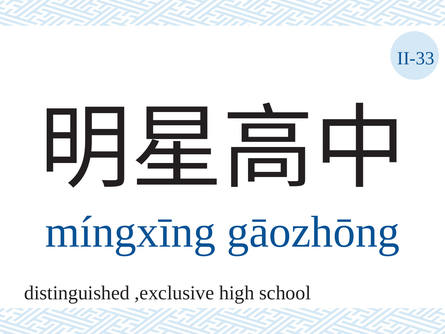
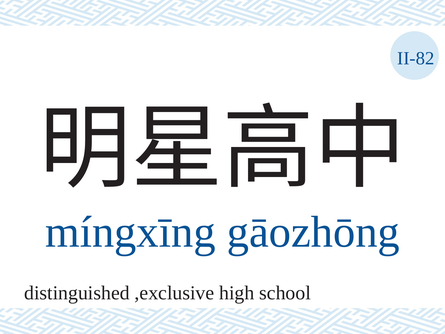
II-33: II-33 -> II-82 (416, 58)
